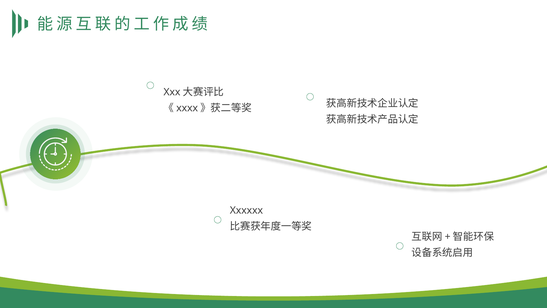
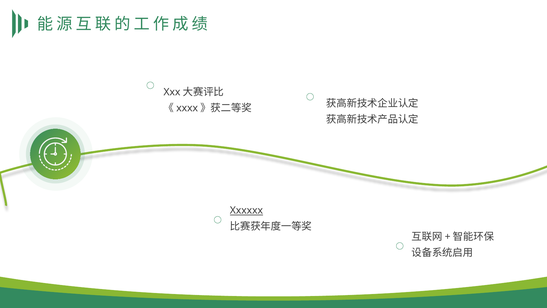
Xxxxxx underline: none -> present (246, 210)
